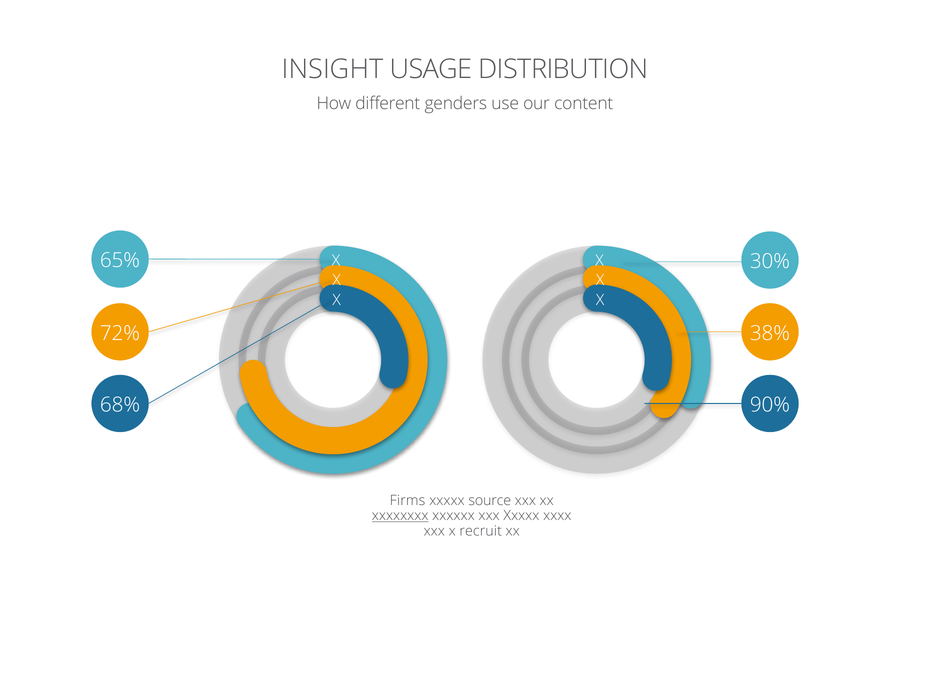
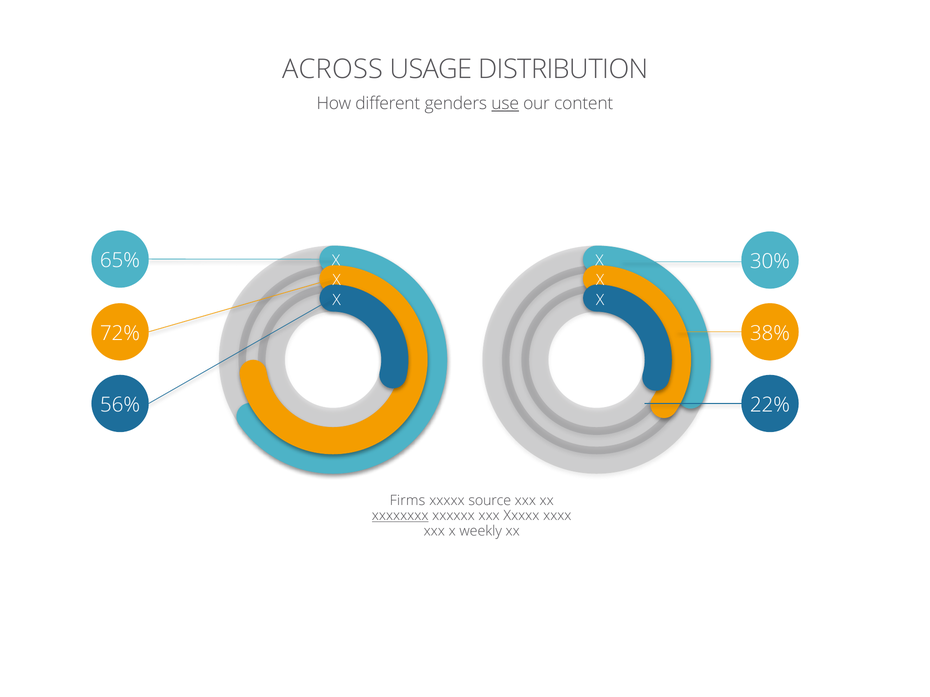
INSIGHT: INSIGHT -> ACROSS (333, 69)
use underline: none -> present (505, 104)
68%: 68% -> 56% (120, 405)
90%: 90% -> 22% (770, 405)
recruit: recruit -> weekly (481, 531)
